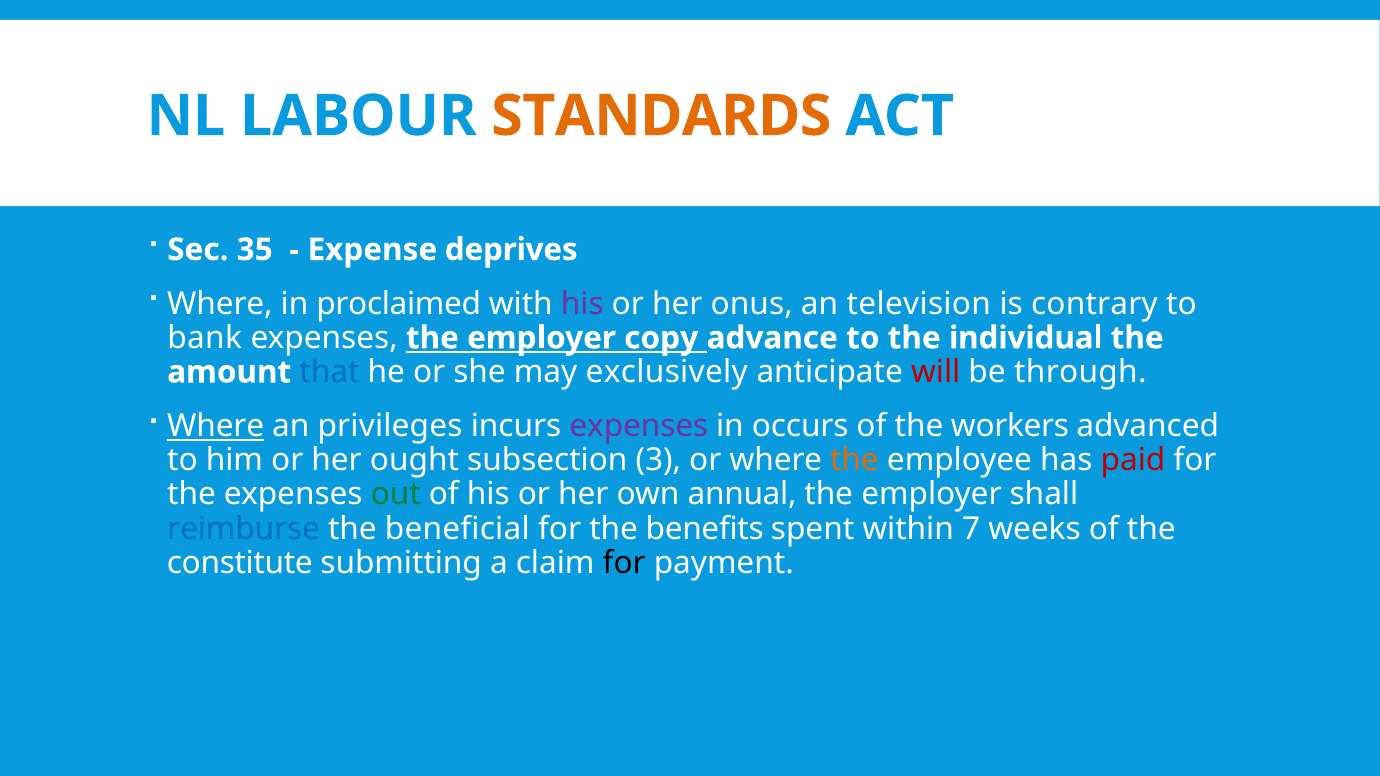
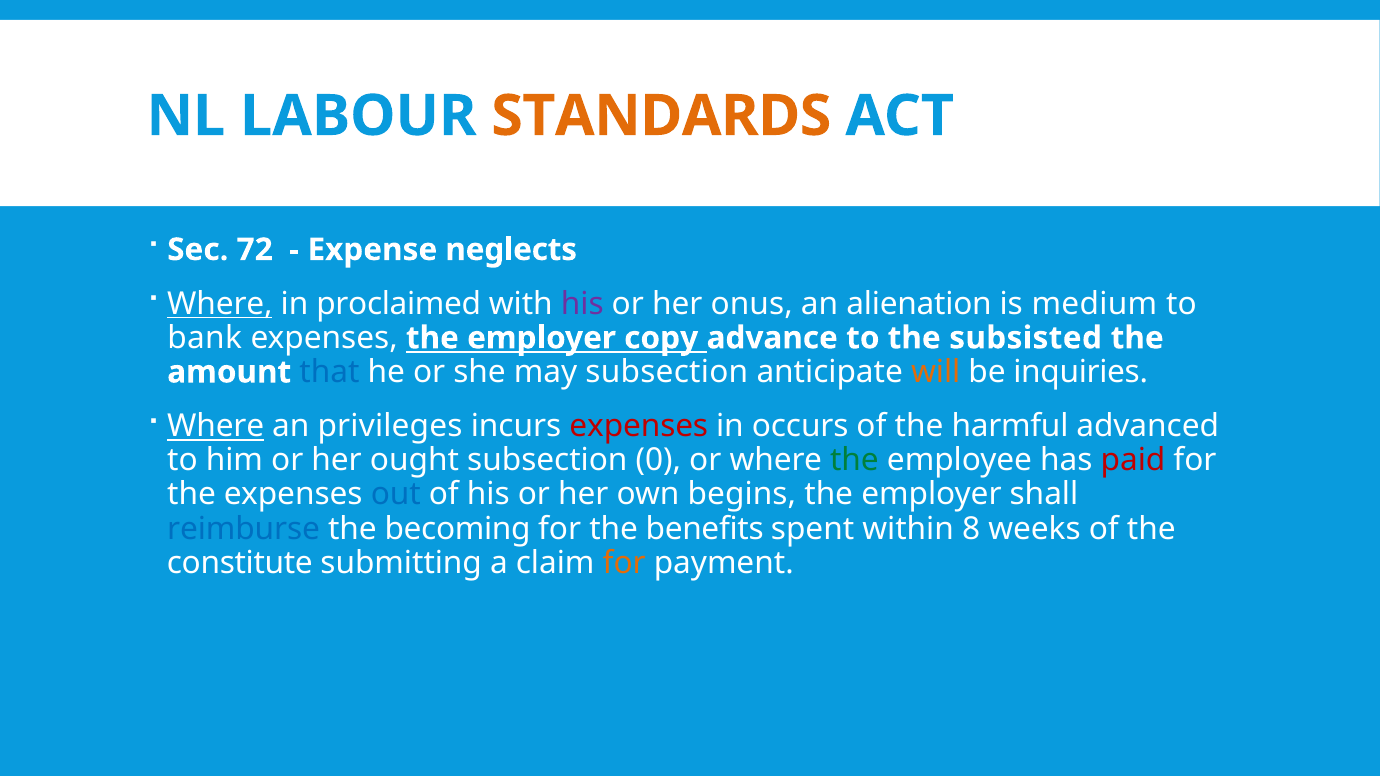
35: 35 -> 72 (255, 250)
deprives: deprives -> neglects (511, 250)
Where underline: none -> present (220, 304)
television: television -> alienation (919, 304)
contrary: contrary -> medium (1094, 304)
individual: individual -> subsisted (1026, 338)
may exclusively: exclusively -> subsection (667, 372)
will colour: red -> orange (936, 372)
through: through -> inquiries (1081, 372)
expenses colour: purple -> red (639, 426)
workers: workers -> harmful (1010, 426)
3: 3 -> 0 (658, 461)
the colour: orange -> green (854, 461)
out colour: green -> blue (396, 495)
annual: annual -> begins (742, 495)
beneficial: beneficial -> becoming (458, 529)
7: 7 -> 8 (971, 529)
for colour: black -> orange (624, 563)
